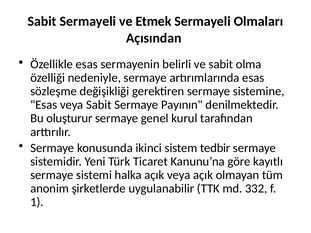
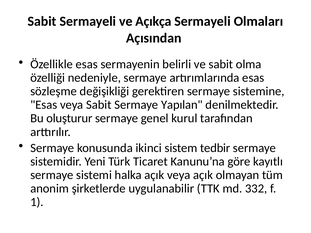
Etmek: Etmek -> Açıkça (154, 21)
Payının: Payının -> Yapılan (182, 105)
